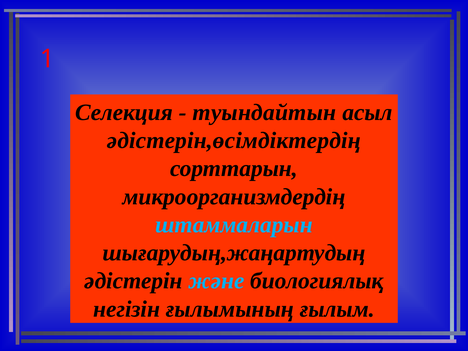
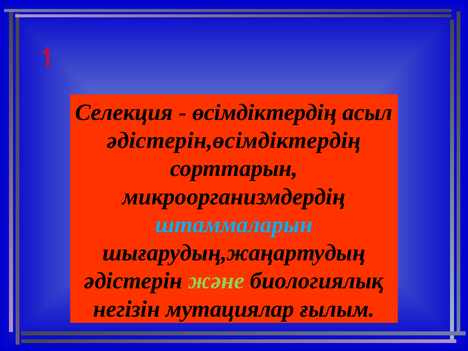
туындайтын: туындайтын -> өсімдіктердің (265, 112)
және colour: light blue -> light green (216, 281)
ғылымының: ғылымының -> мутациялар (230, 309)
